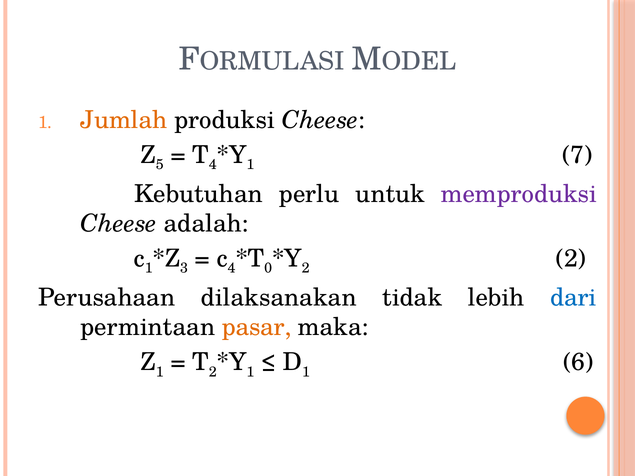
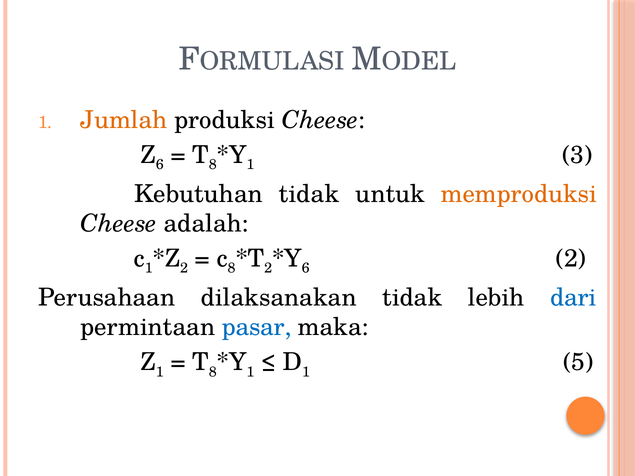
5: 5 -> 6 (160, 165)
4: 4 -> 8 (213, 165)
7: 7 -> 3 (577, 155)
Kebutuhan perlu: perlu -> tidak (309, 194)
memproduksi colour: purple -> orange (519, 194)
3: 3 -> 2 (184, 268)
4: 4 -> 8 (232, 268)
0: 0 -> 2 (268, 268)
2: 2 -> 6 (306, 268)
pasar colour: orange -> blue (257, 327)
2: 2 -> 8 (213, 372)
6: 6 -> 5 (578, 362)
